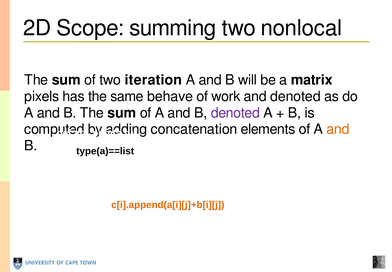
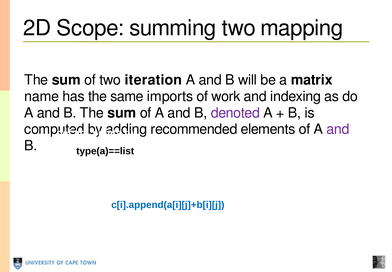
nonlocal: nonlocal -> mapping (302, 28)
pixels: pixels -> name (42, 96)
behave: behave -> imports (170, 96)
and denoted: denoted -> indexing (296, 96)
concatenation: concatenation -> recommended (194, 129)
and colour: orange -> purple (338, 129)
c[i].append(a[i][j]+b[i][j colour: orange -> blue (168, 204)
